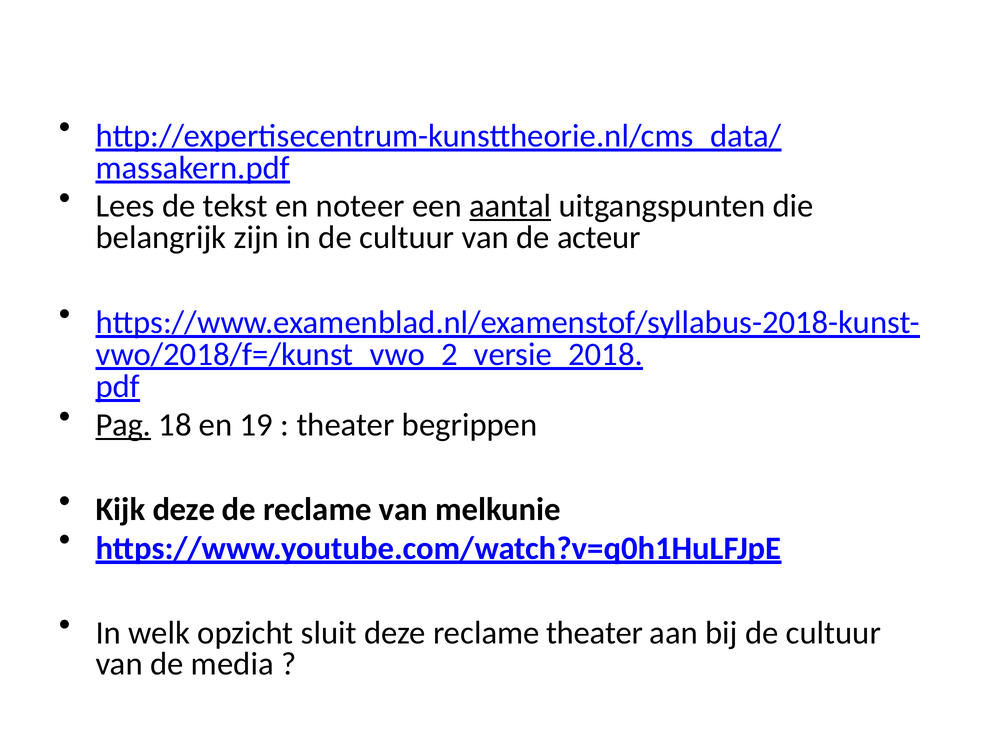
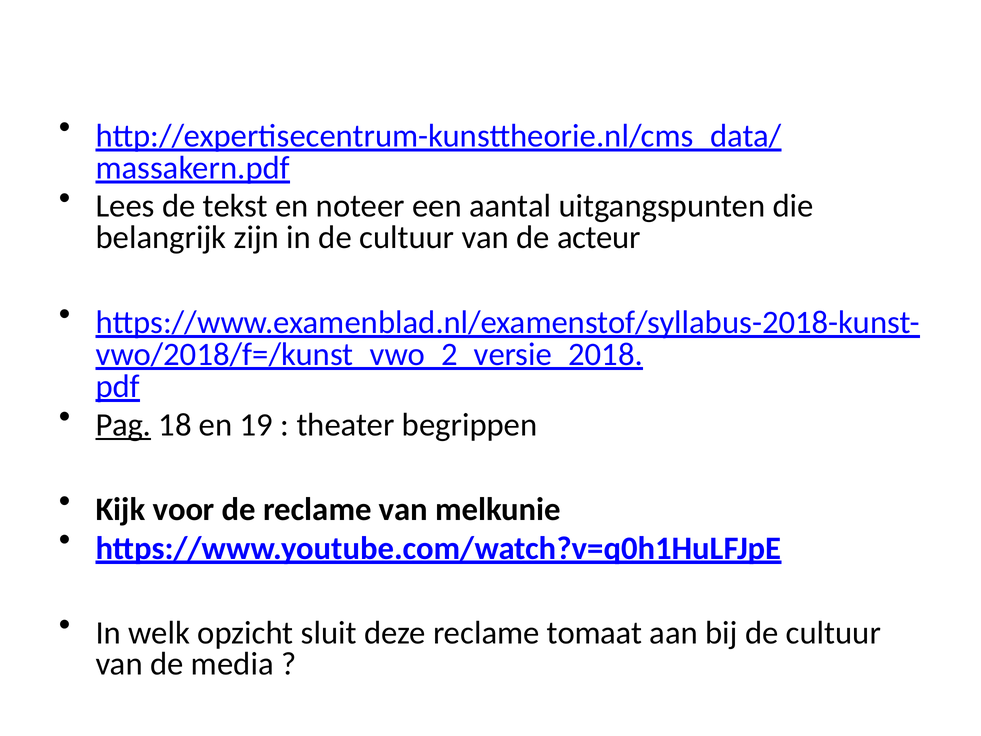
aantal underline: present -> none (510, 206)
Kijk deze: deze -> voor (184, 509)
reclame theater: theater -> tomaat (595, 633)
